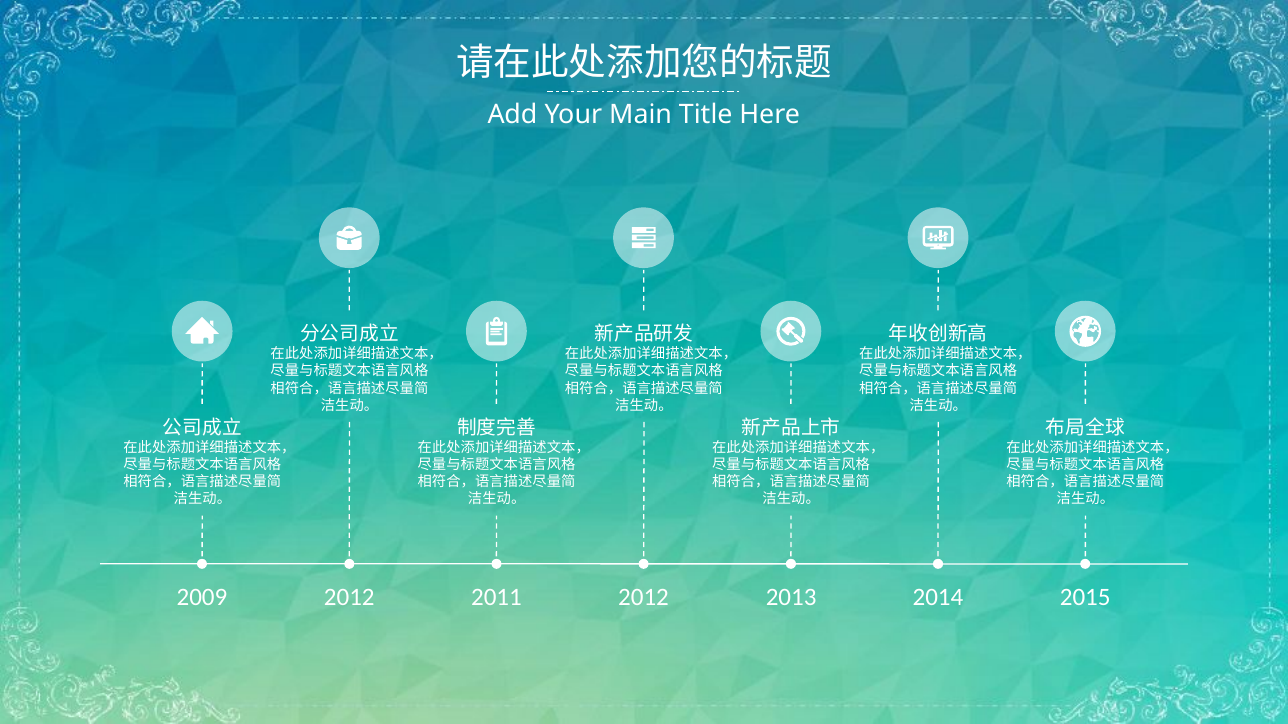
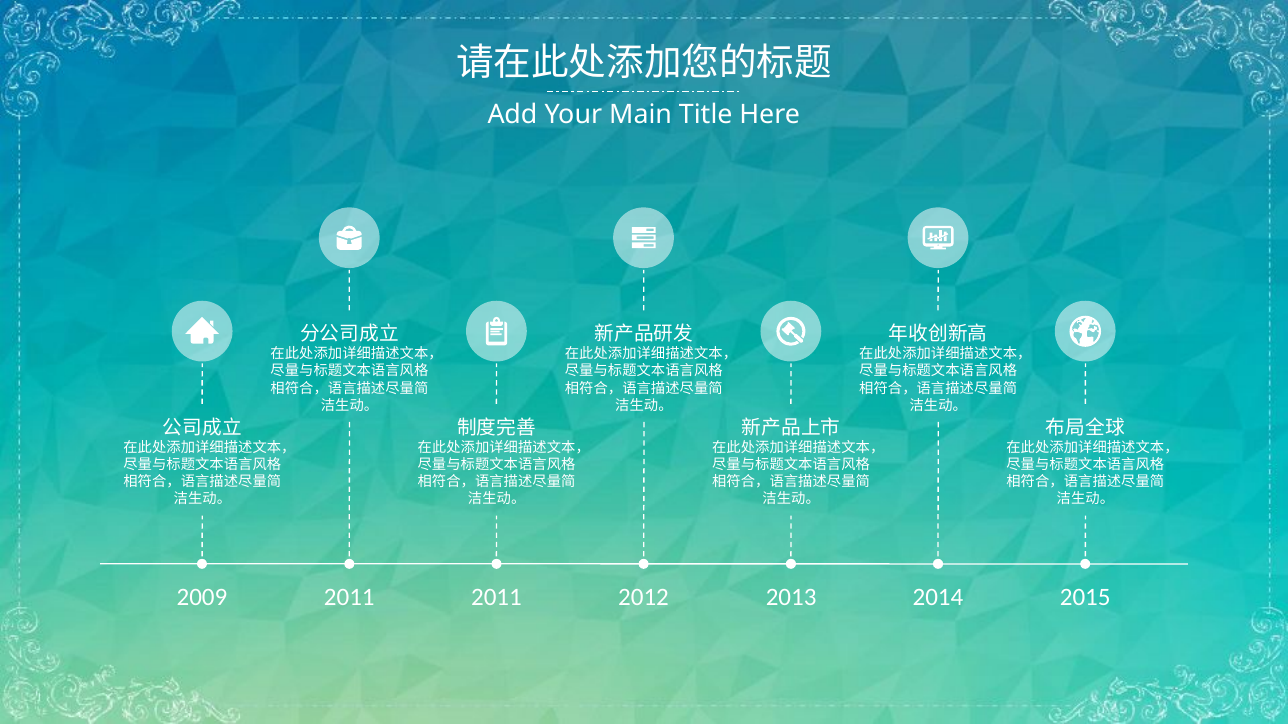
2009 2012: 2012 -> 2011 (349, 598)
